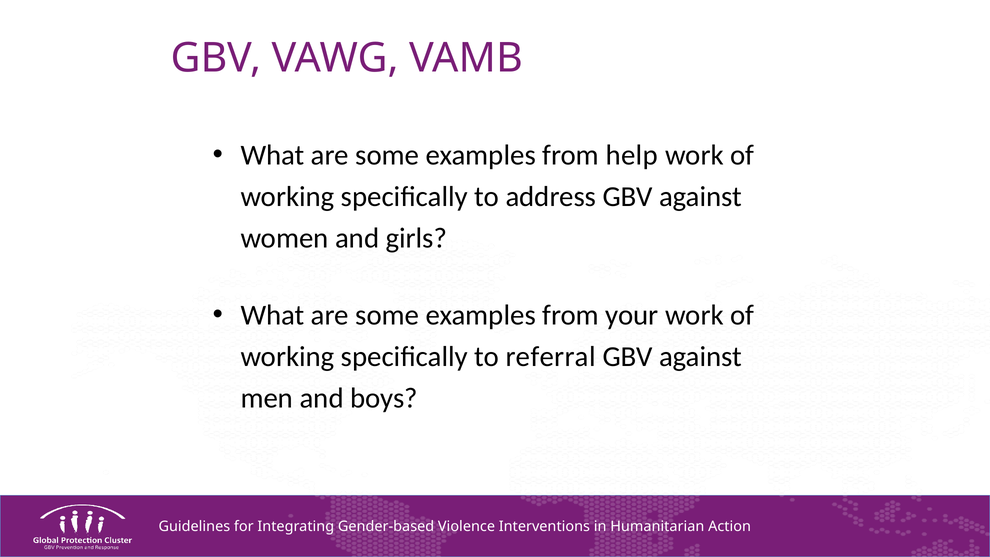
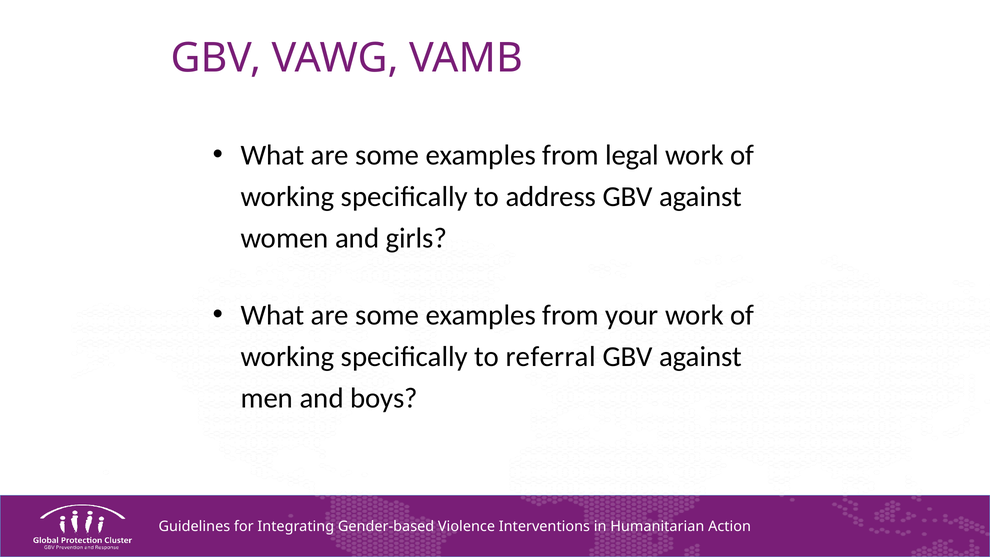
help: help -> legal (632, 155)
